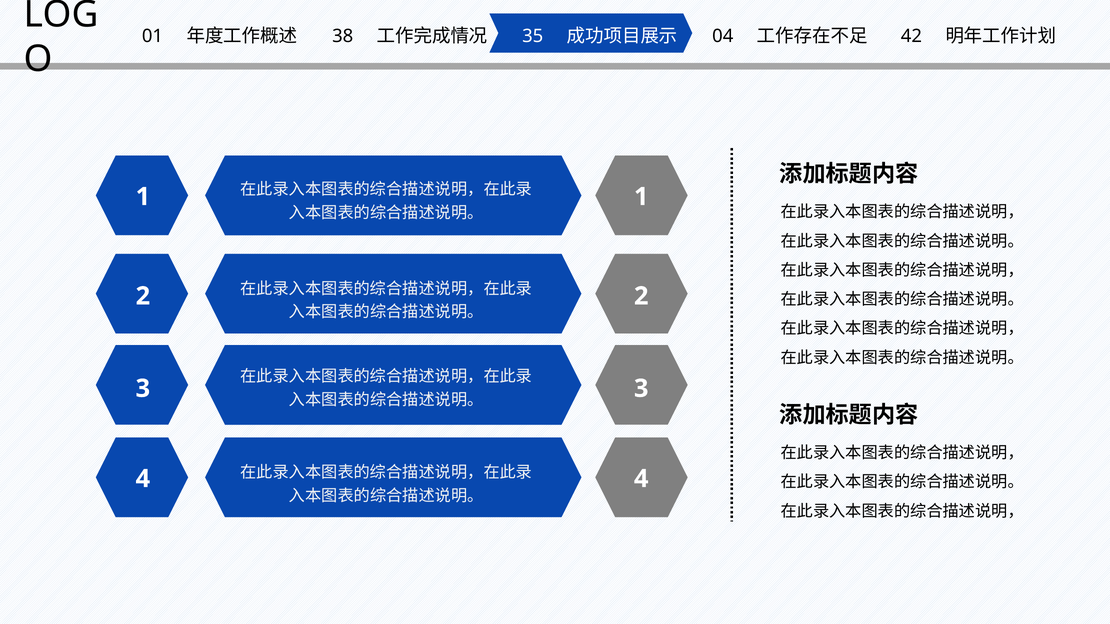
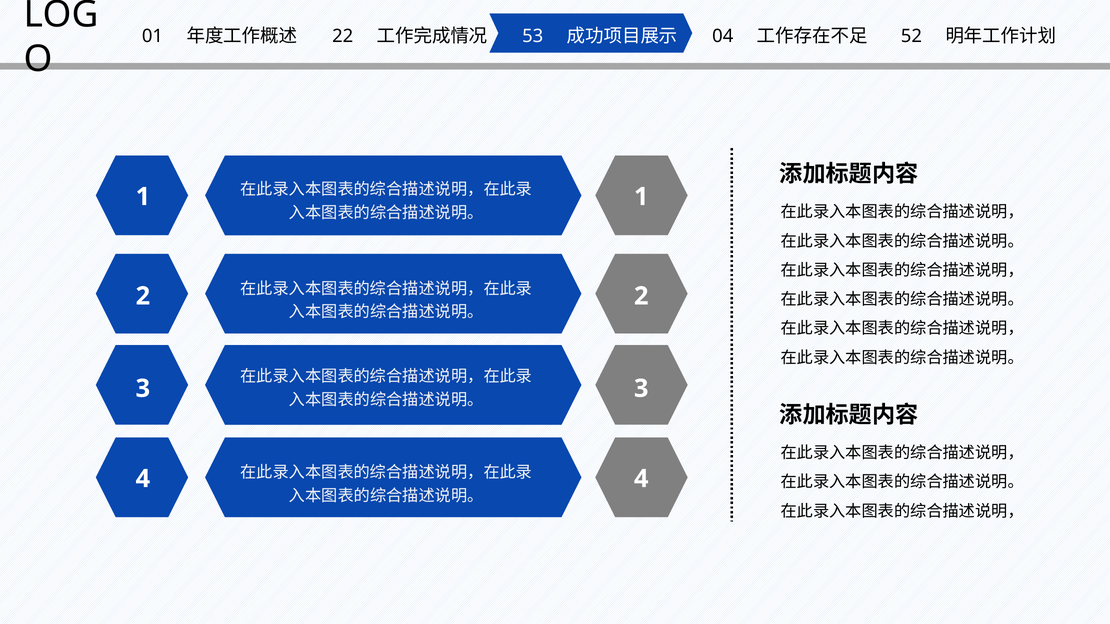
38: 38 -> 22 (343, 36)
35: 35 -> 53 (533, 36)
42: 42 -> 52 (911, 36)
